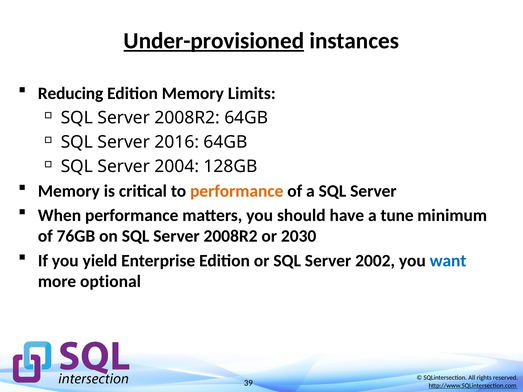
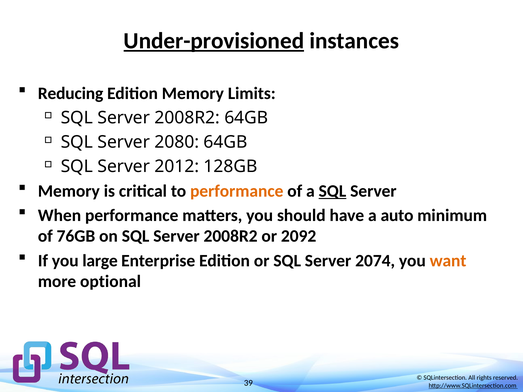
2016: 2016 -> 2080 (177, 142)
2004: 2004 -> 2012 (177, 167)
SQL underline: none -> present (332, 191)
tune: tune -> auto (397, 215)
2030: 2030 -> 2092 (299, 236)
yield: yield -> large (100, 261)
2002: 2002 -> 2074 (375, 261)
want colour: blue -> orange (448, 261)
